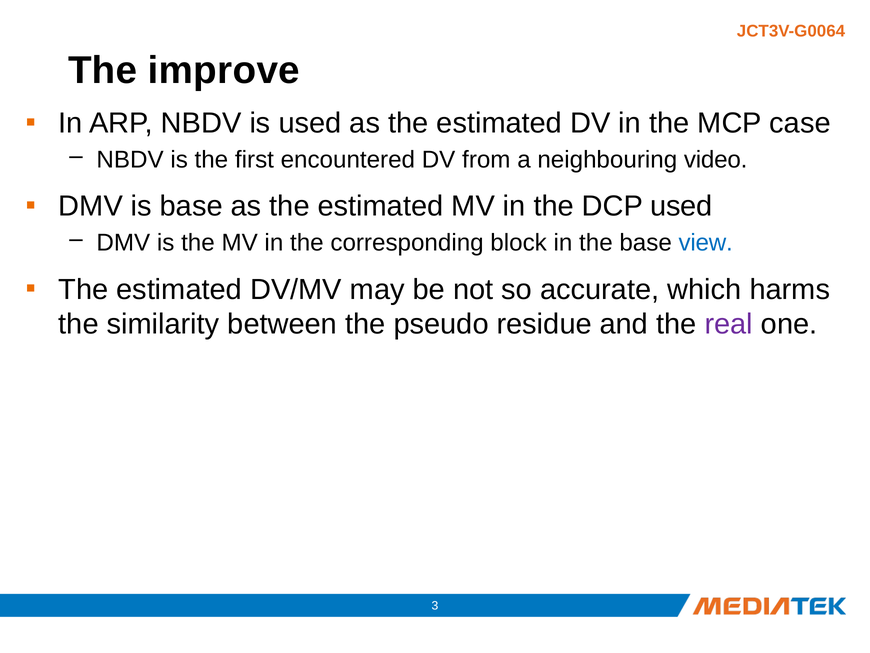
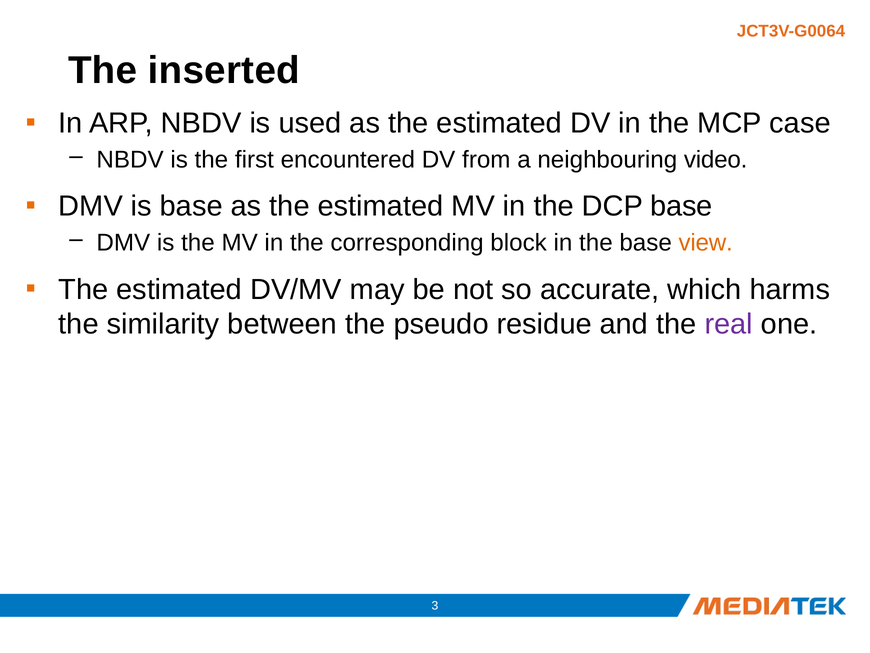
improve: improve -> inserted (224, 71)
DCP used: used -> base (681, 206)
view colour: blue -> orange (706, 243)
